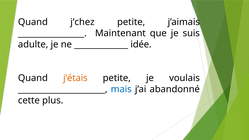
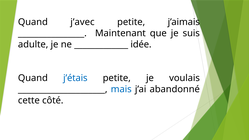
j’chez: j’chez -> j’avec (82, 22)
j’étais colour: orange -> blue (75, 78)
plus: plus -> côté (53, 100)
